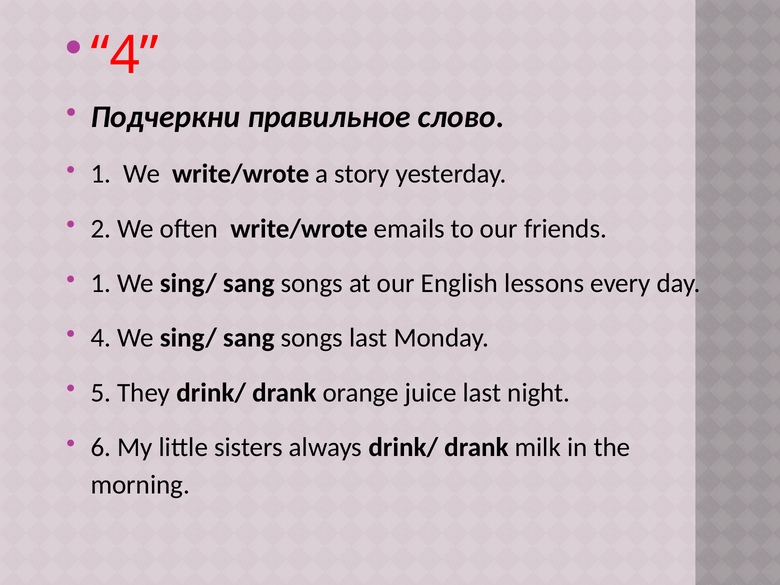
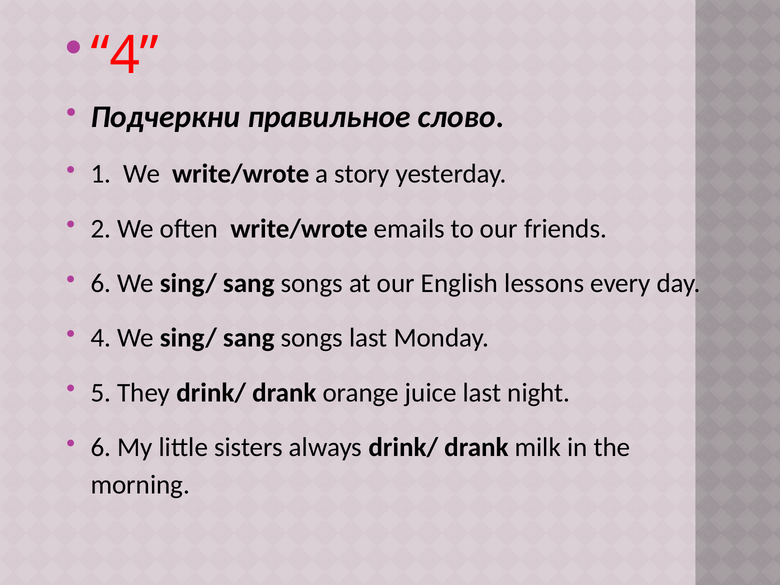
1: 1 -> 6 (101, 283)
